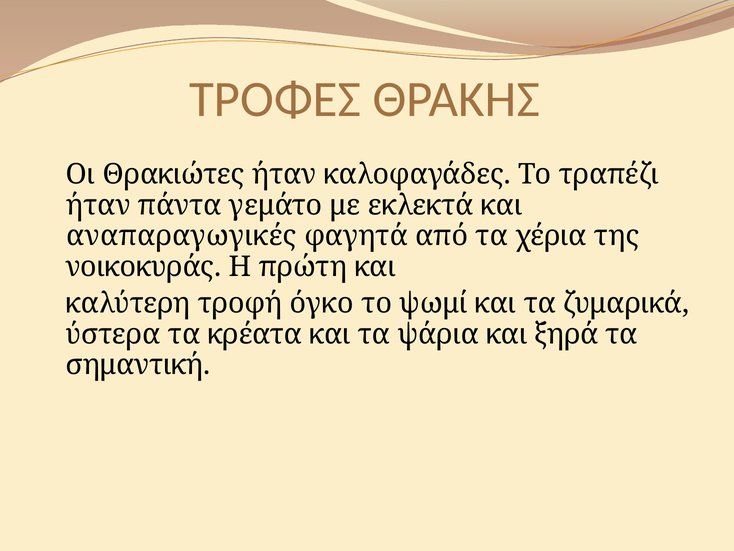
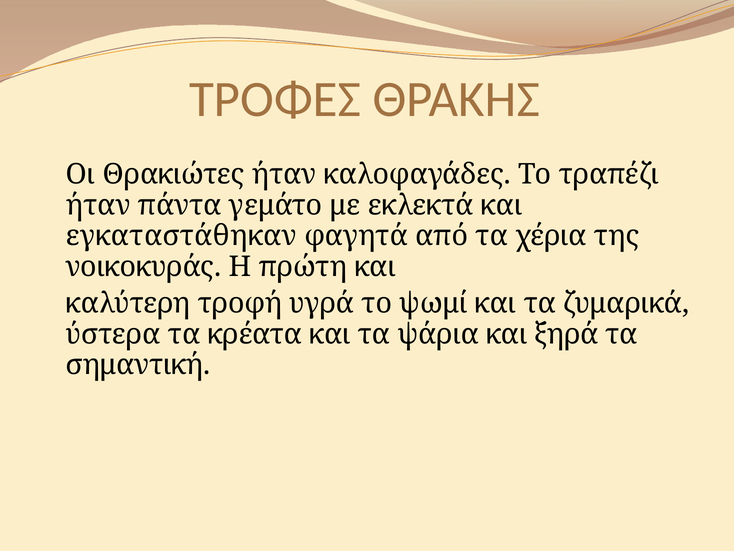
αναπαραγωγικές: αναπαραγωγικές -> εγκαταστάθηκαν (181, 236)
όγκο: όγκο -> υγρά (322, 303)
